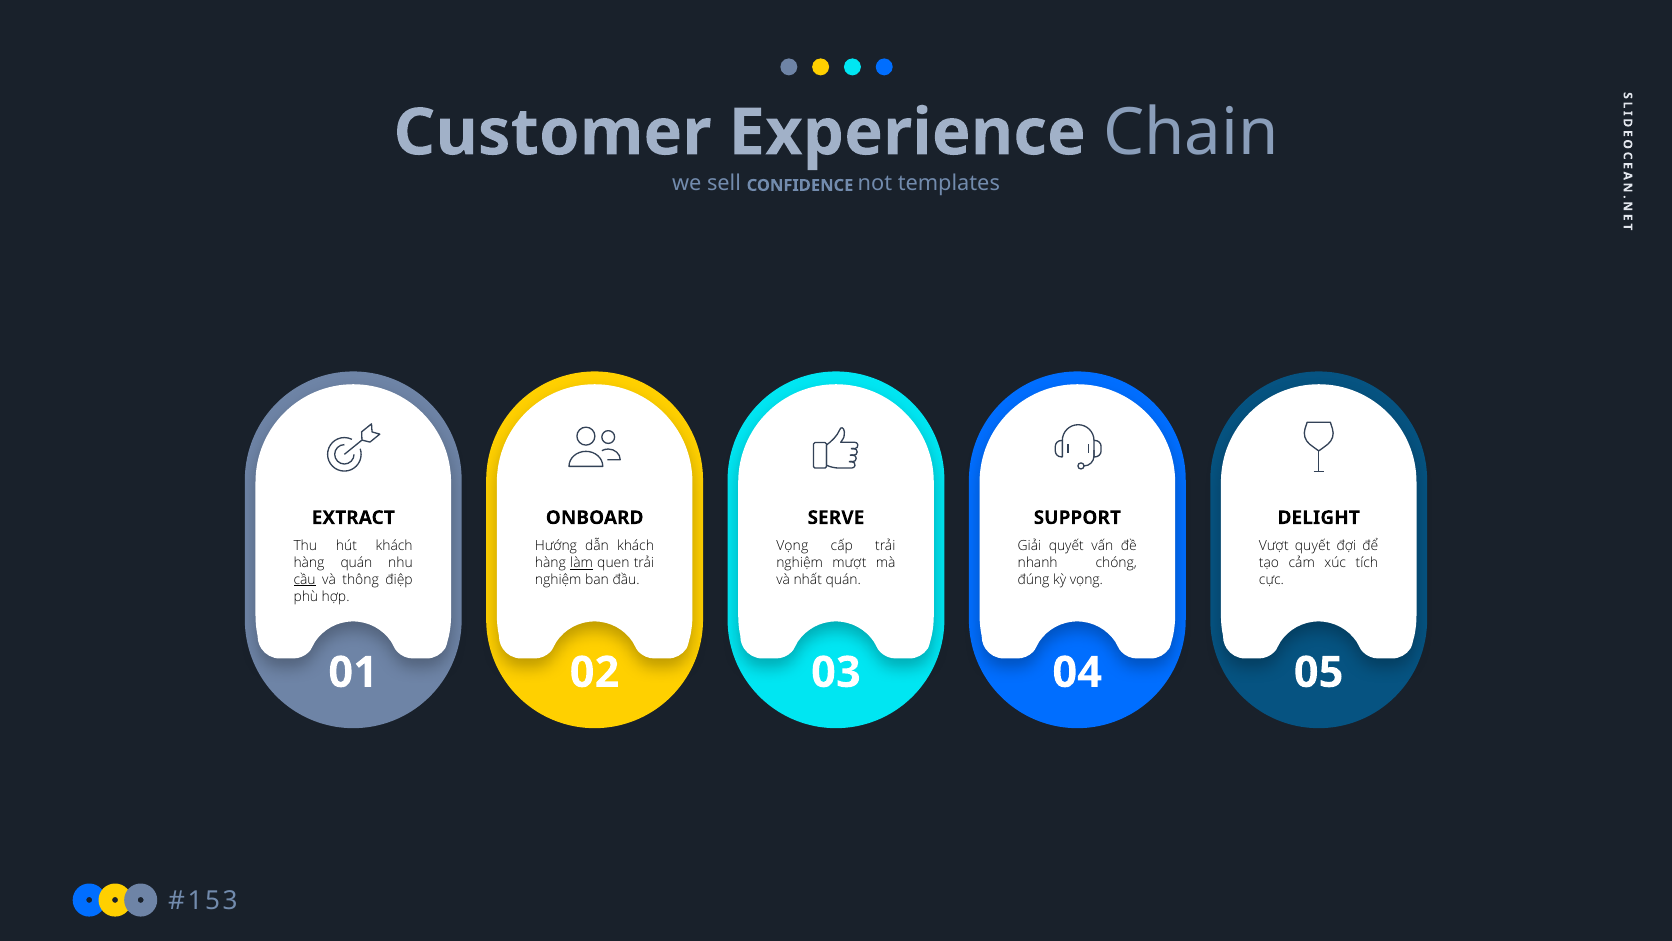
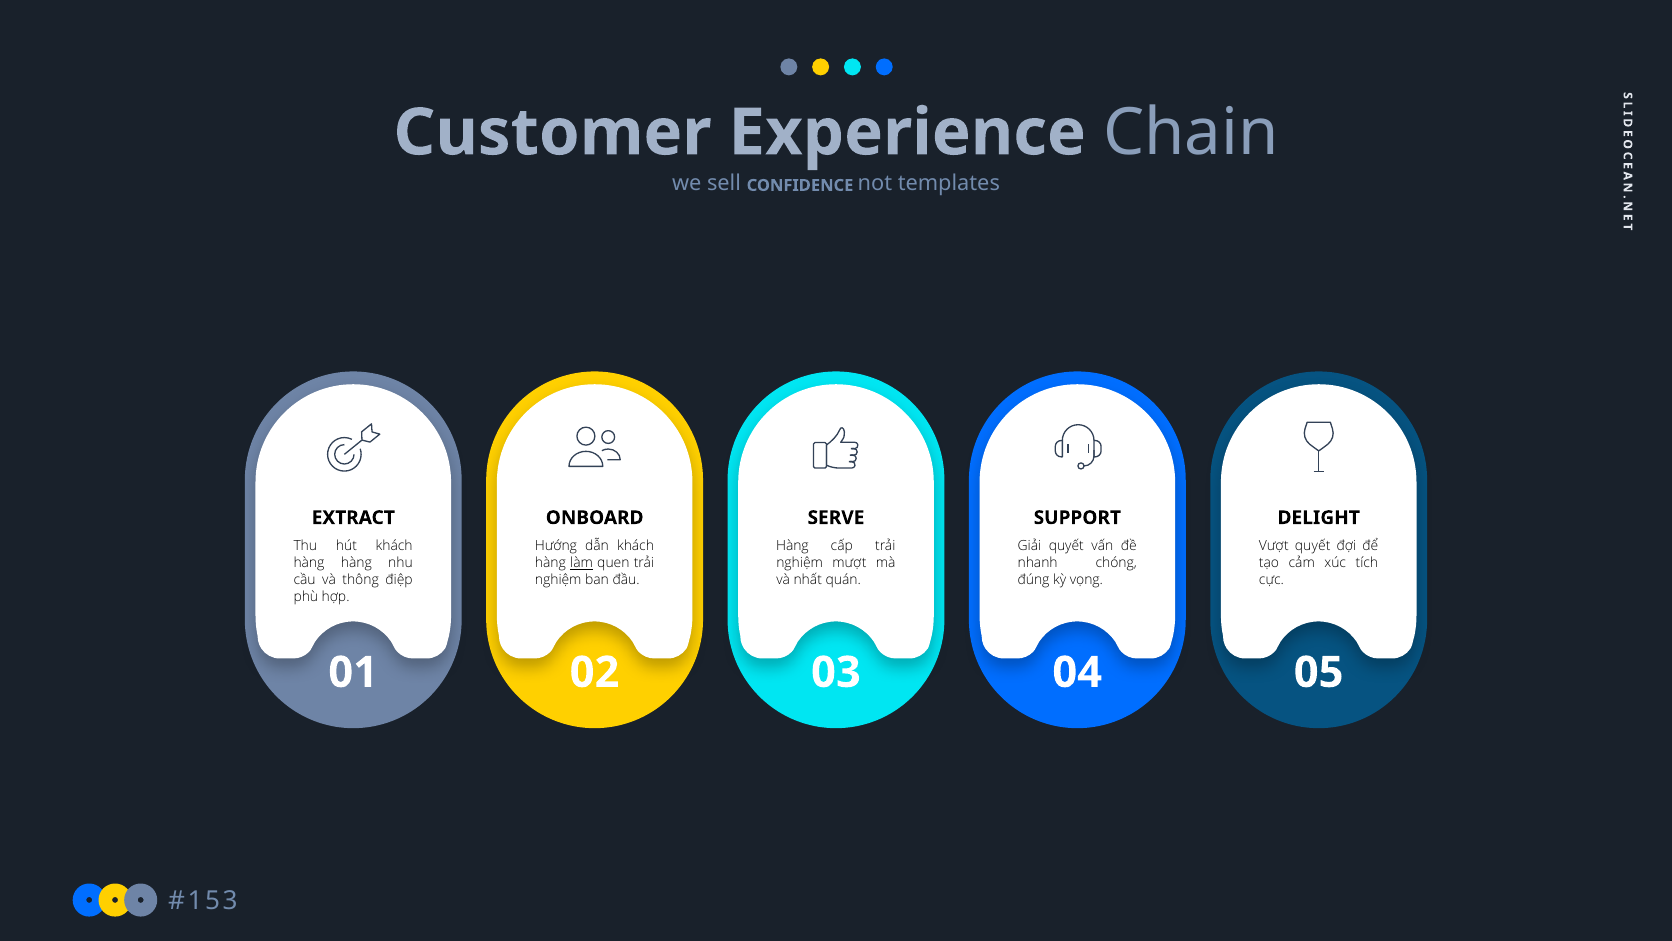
Vọng: Vọng -> Hàng (792, 546)
hàng quán: quán -> hàng (356, 563)
cầu underline: present -> none (305, 579)
